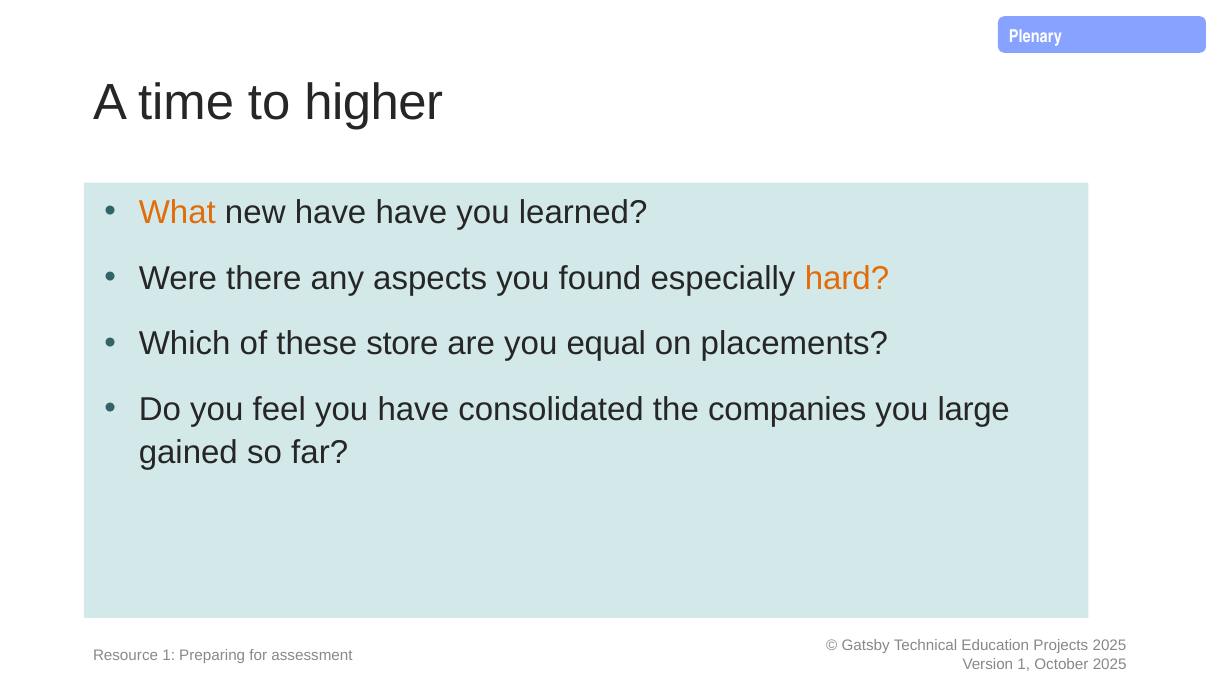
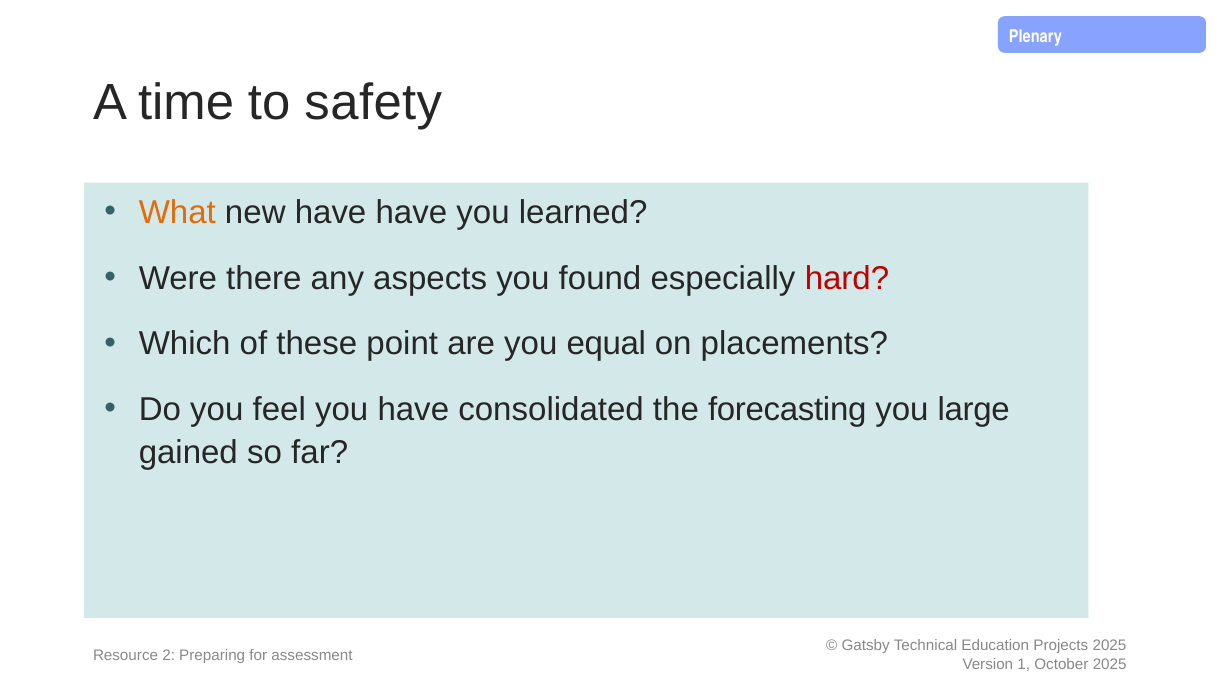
higher: higher -> safety (373, 102)
hard colour: orange -> red (847, 278)
store: store -> point (402, 344)
companies: companies -> forecasting (787, 410)
Resource 1: 1 -> 2 (169, 656)
